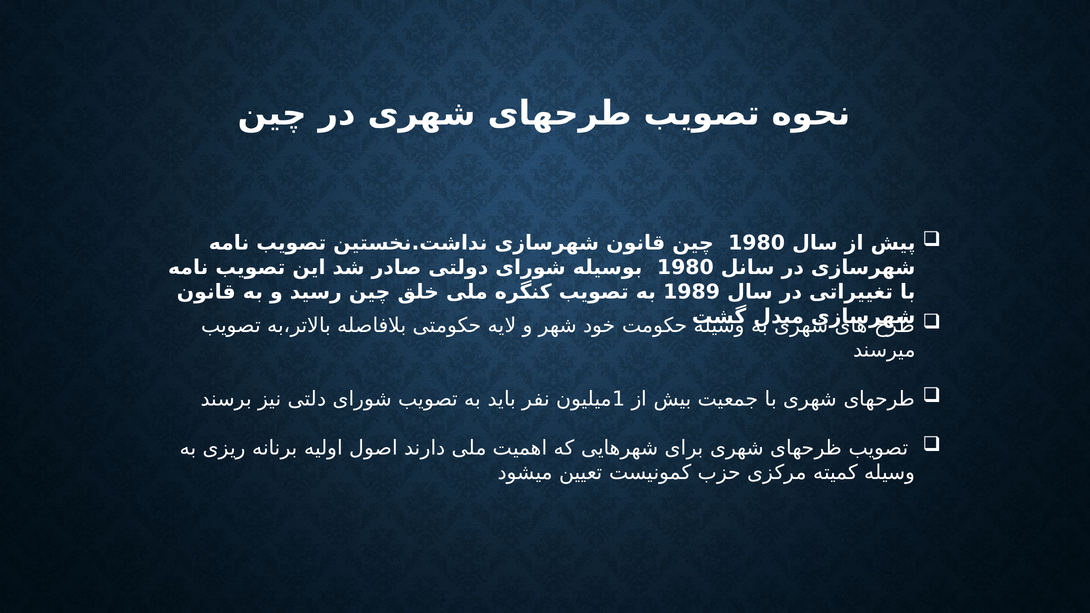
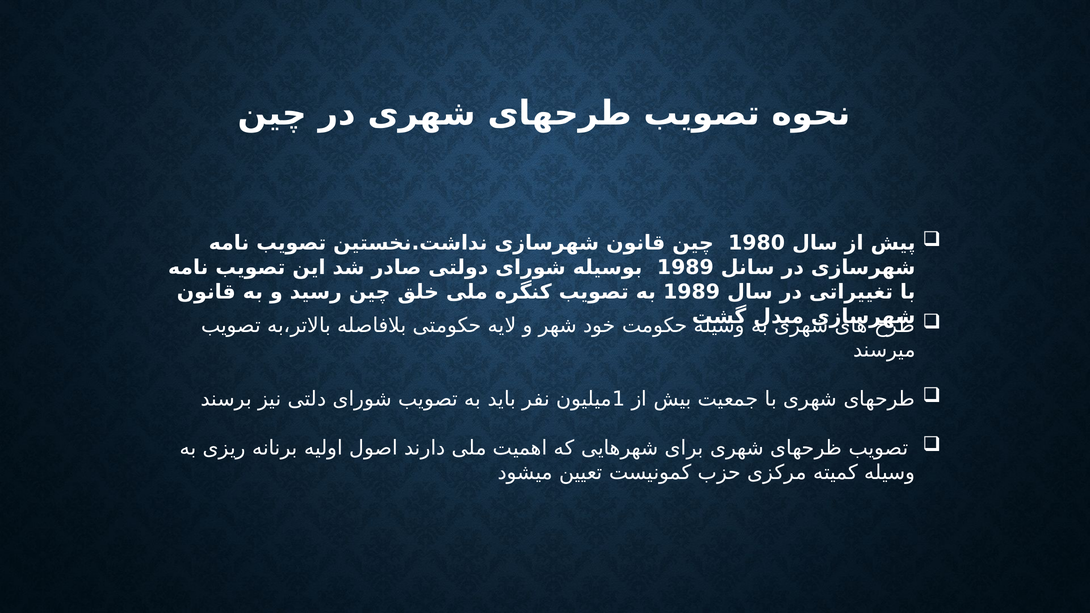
1980: 1980 -> 1989 (685, 268)
